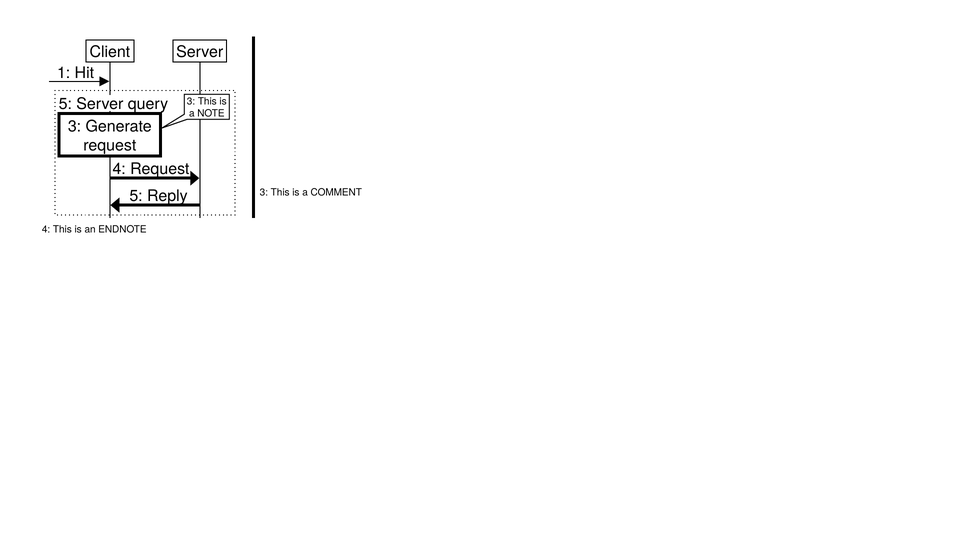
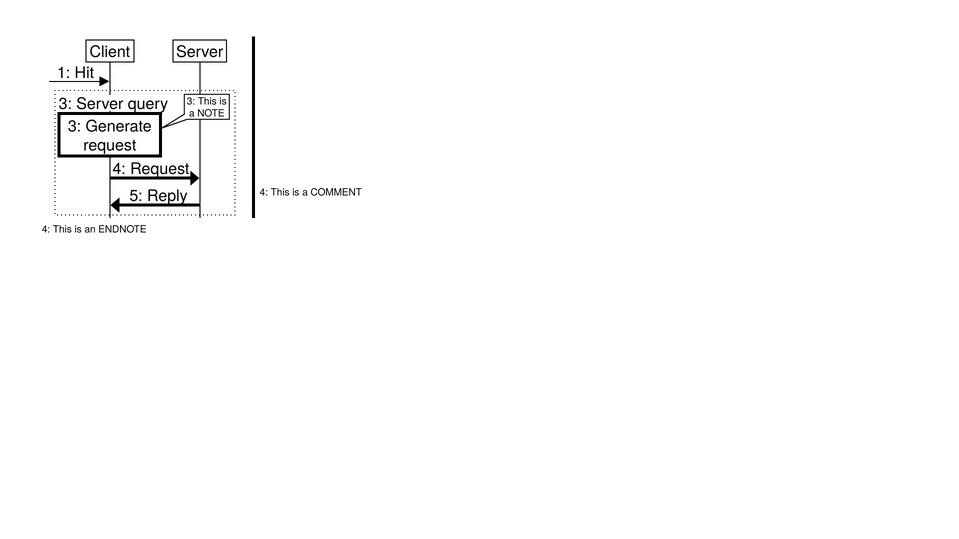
5: 5 -> 3 (65, 104)
3: 3 -> 4 (264, 192)
